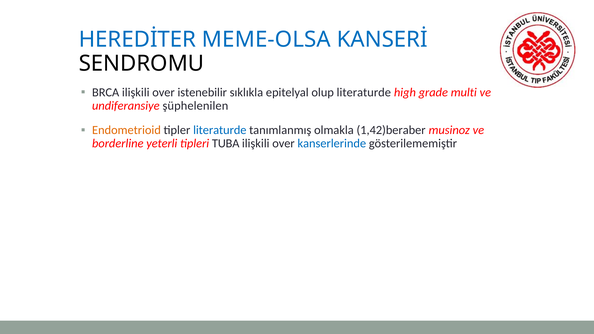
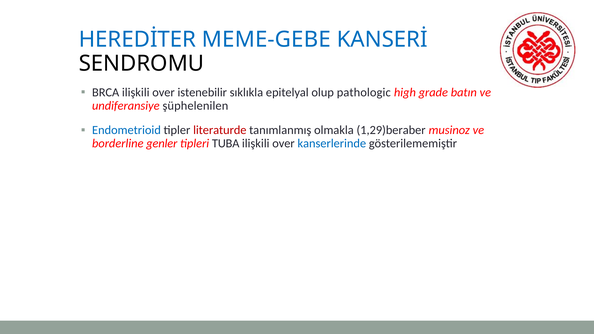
MEME-OLSA: MEME-OLSA -> MEME-GEBE (266, 39)
olup literaturde: literaturde -> pathologic (364, 92)
multi: multi -> batın (464, 92)
Endometrioid colour: orange -> blue (126, 130)
literaturde colour: blue -> red (220, 130)
1,42)beraber: 1,42)beraber -> 1,29)beraber (391, 130)
yeterli: yeterli -> genler (162, 144)
